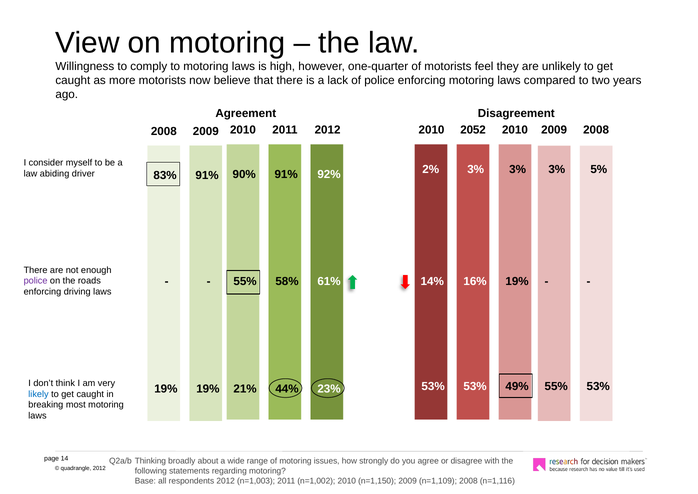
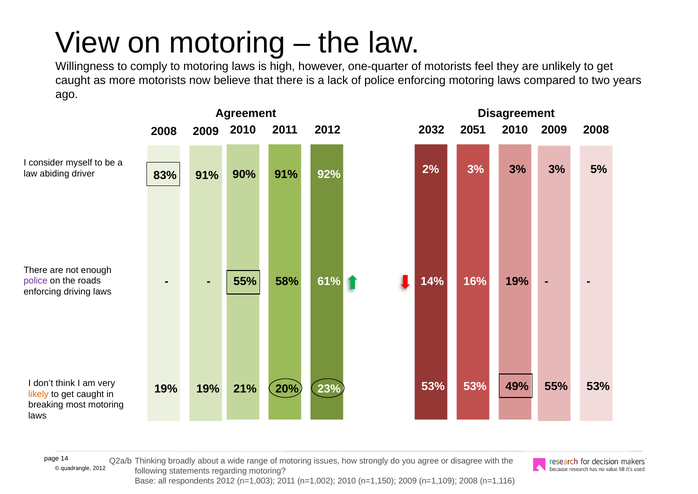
2010: 2010 -> 2032 (431, 130)
2052: 2052 -> 2051 (473, 130)
44%: 44% -> 20% (287, 389)
likely colour: blue -> orange (38, 394)
